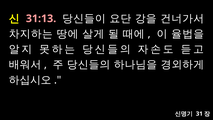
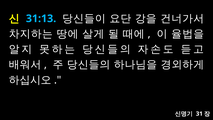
31:13 colour: pink -> light blue (41, 19)
